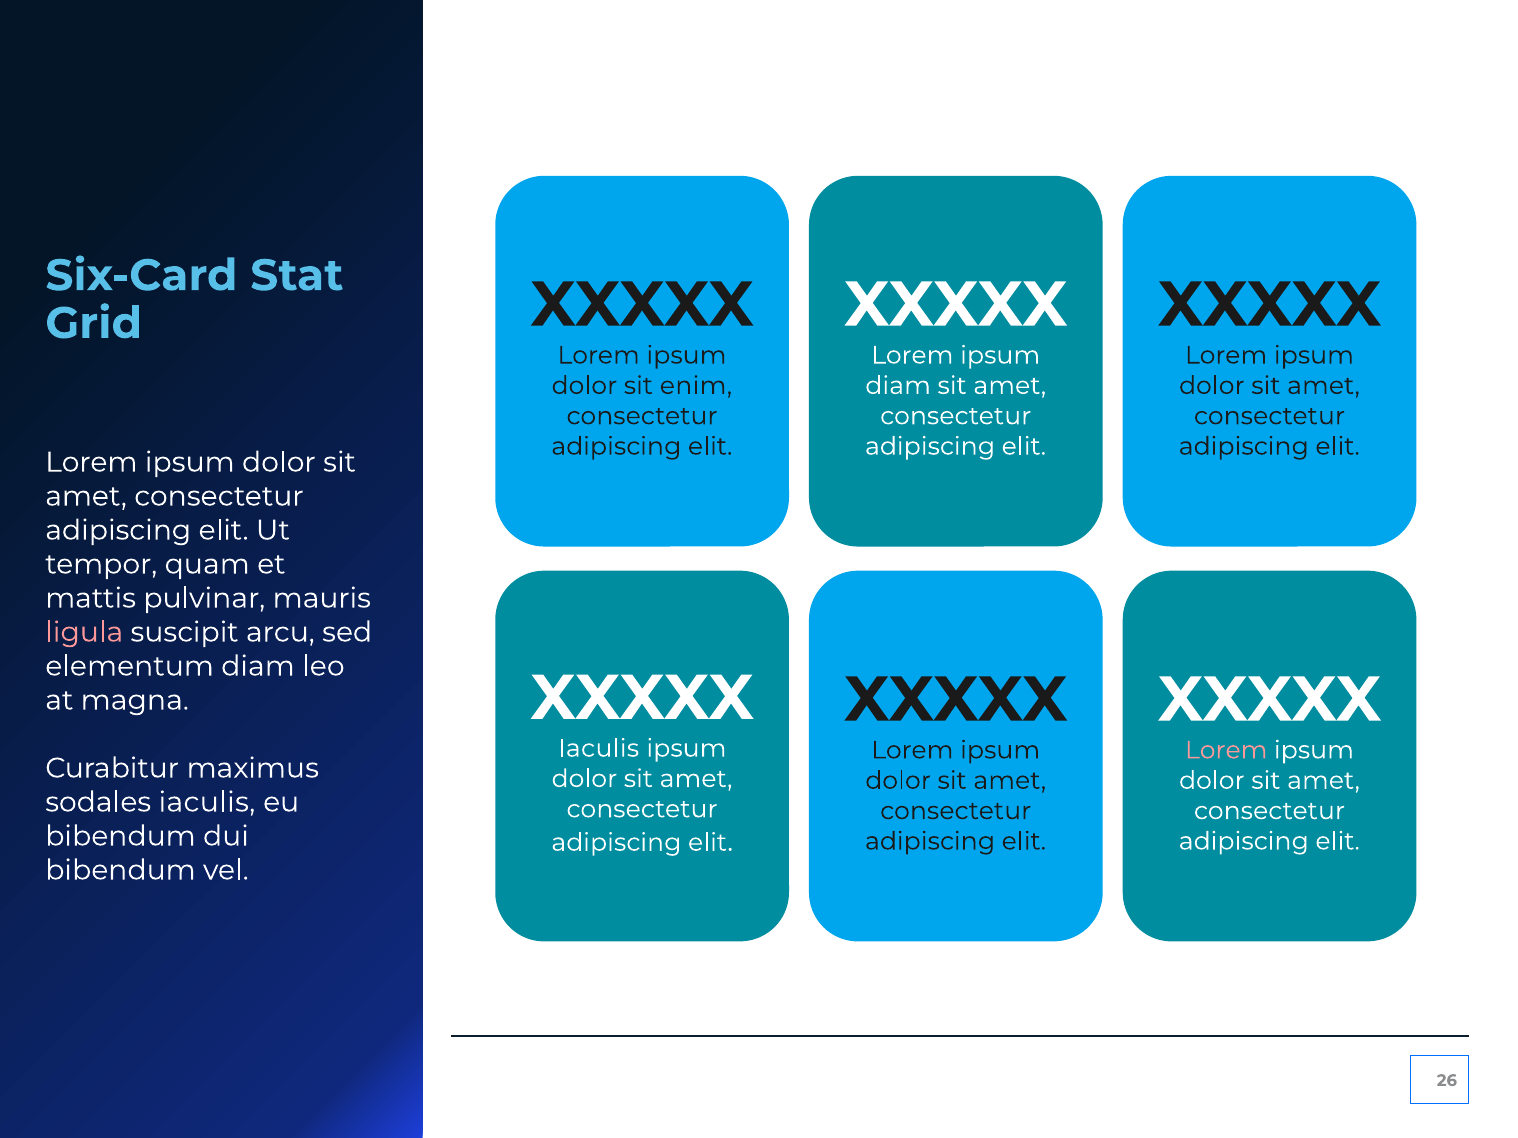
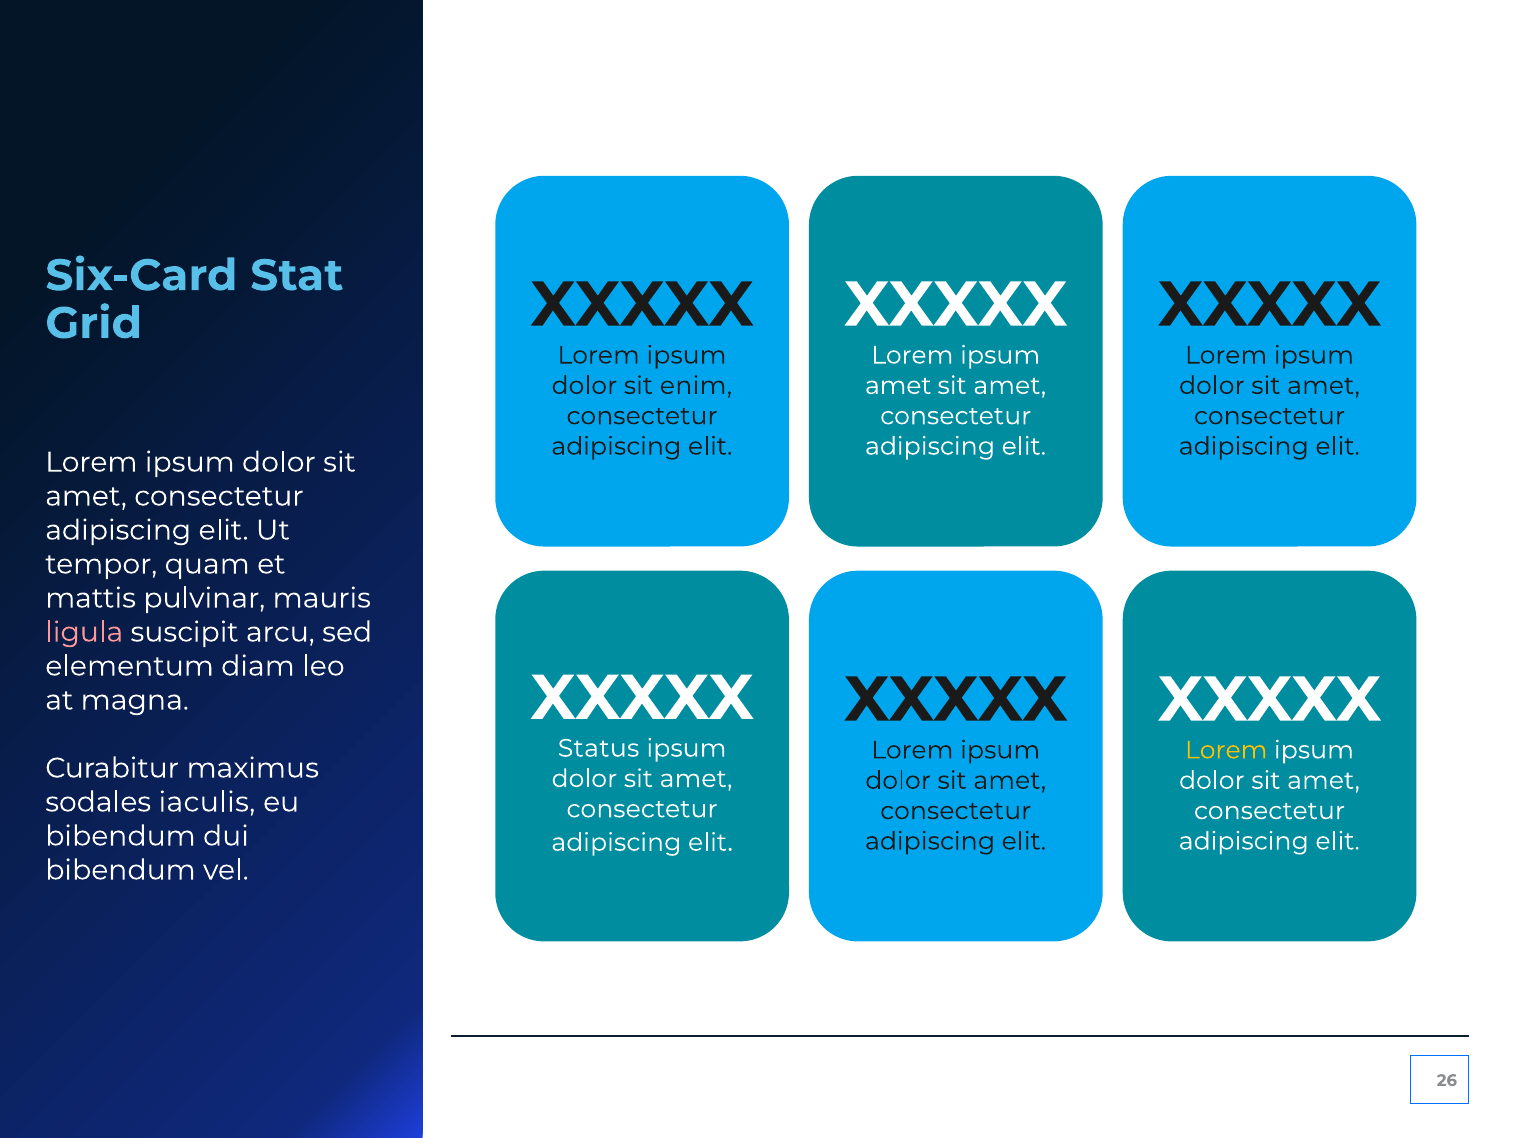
diam: diam -> amet (898, 386)
Iaculis: Iaculis -> Status (599, 749)
Lorem colour: pink -> yellow (1226, 750)
